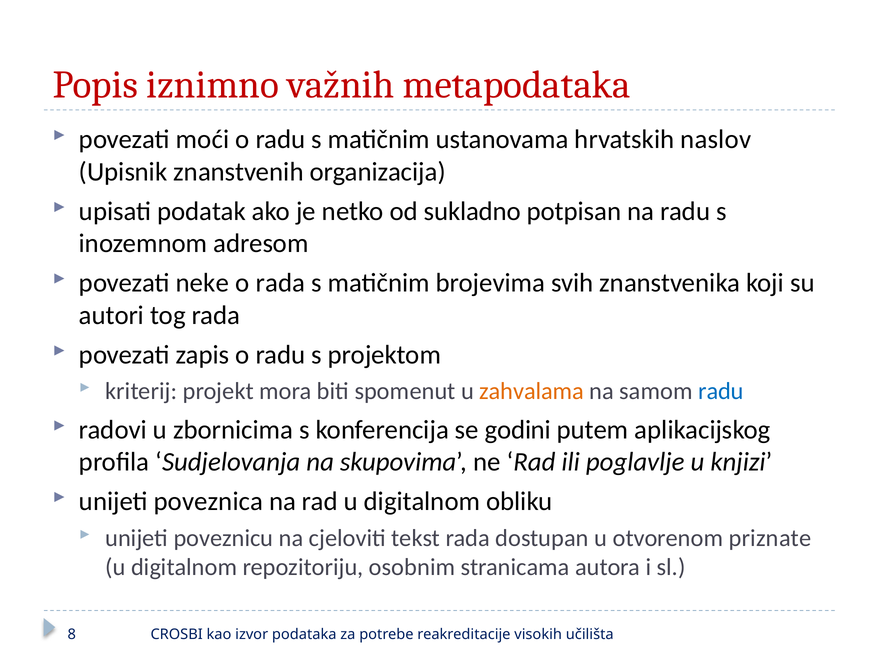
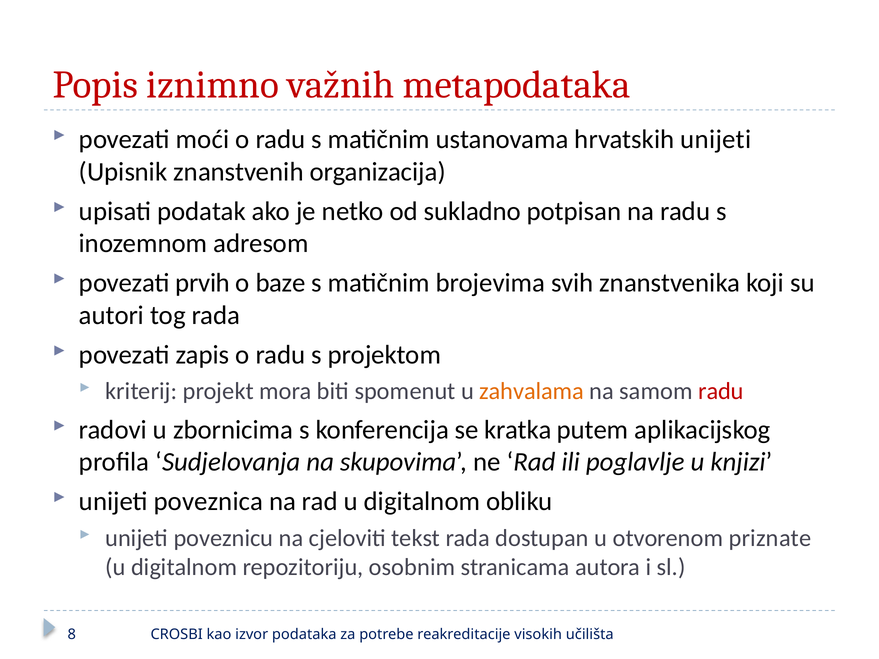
hrvatskih naslov: naslov -> unijeti (716, 140)
neke: neke -> prvih (203, 283)
o rada: rada -> baze (281, 283)
radu colour: blue -> red (721, 392)
godini: godini -> kratka (518, 430)
